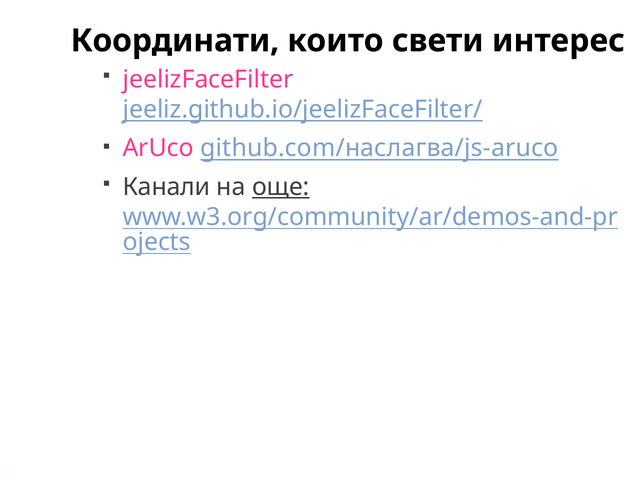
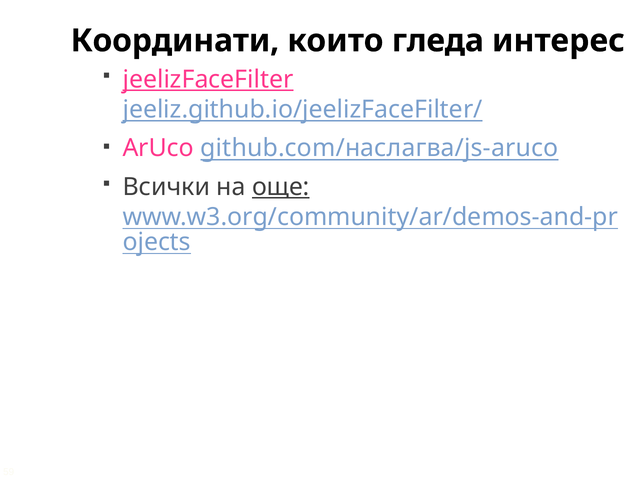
свети: свети -> гледа (438, 41)
jeelizFaceFilter underline: none -> present (208, 79)
Канали: Канали -> Всички (166, 187)
